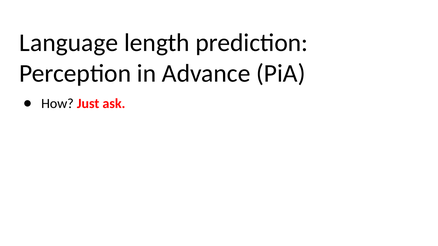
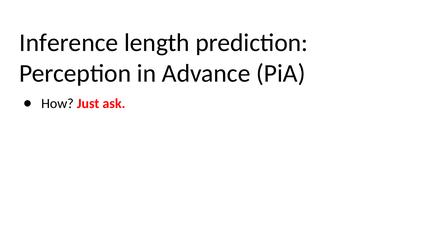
Language: Language -> Inference (69, 43)
